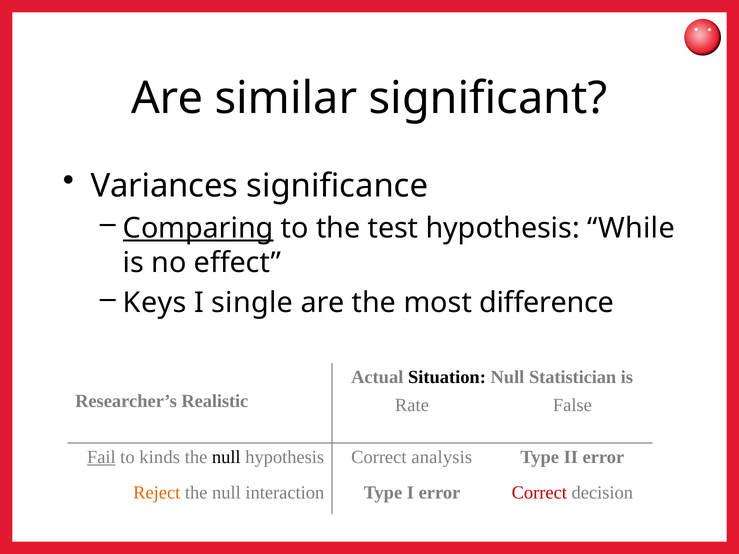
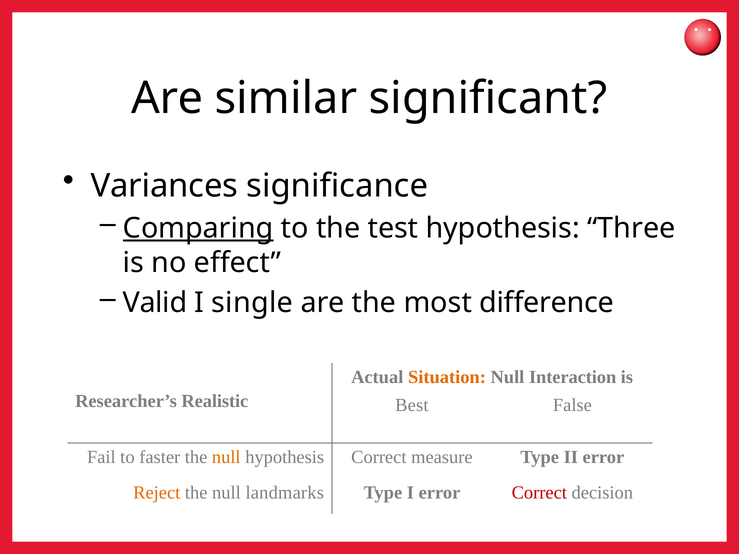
While: While -> Three (631, 228)
Keys: Keys -> Valid (155, 303)
Situation colour: black -> orange (447, 377)
Statistician: Statistician -> Interaction (573, 377)
Rate: Rate -> Best (412, 405)
Fail underline: present -> none (101, 457)
kinds: kinds -> faster (160, 457)
null colour: black -> orange (226, 457)
analysis: analysis -> measure (442, 457)
interaction: interaction -> landmarks (285, 493)
